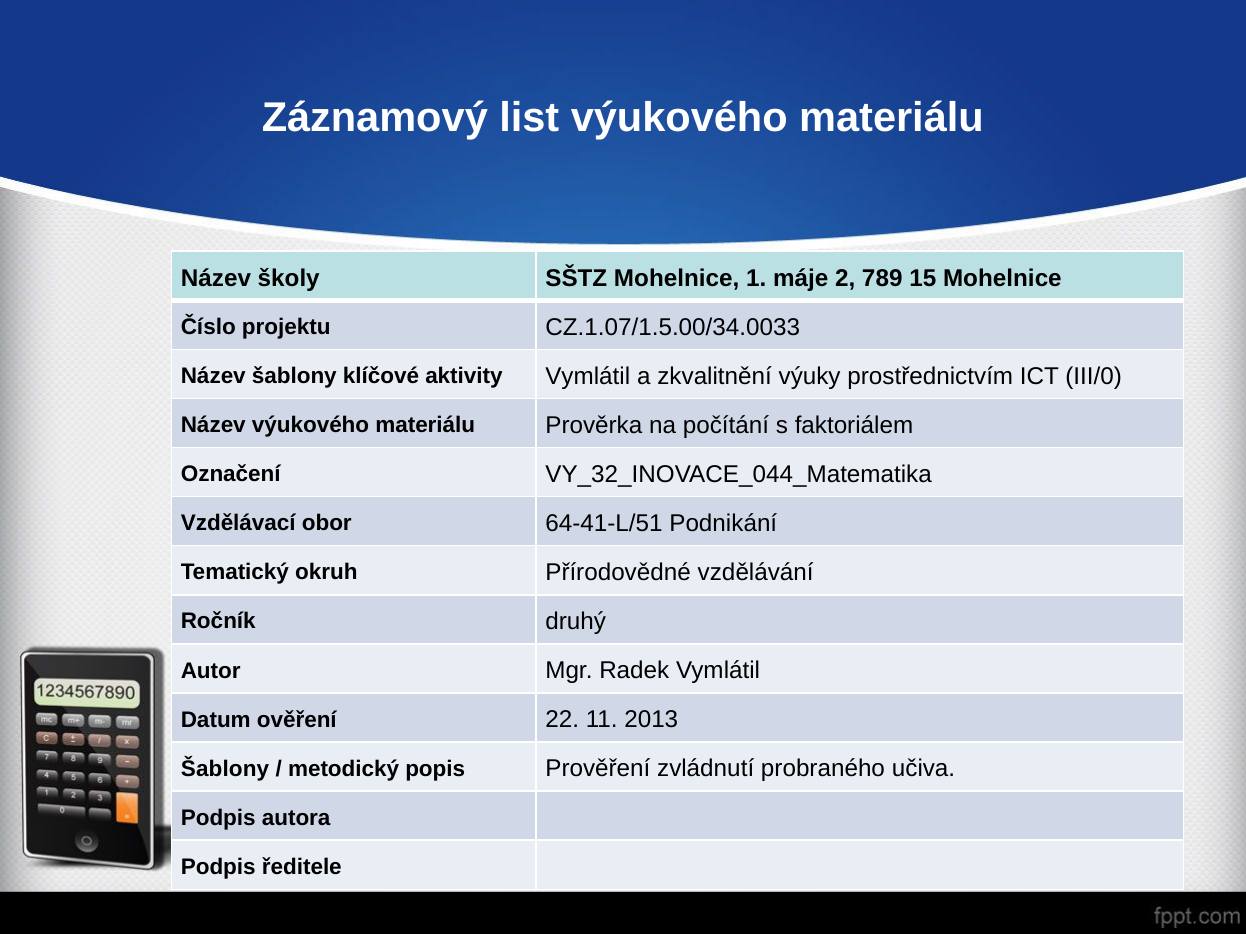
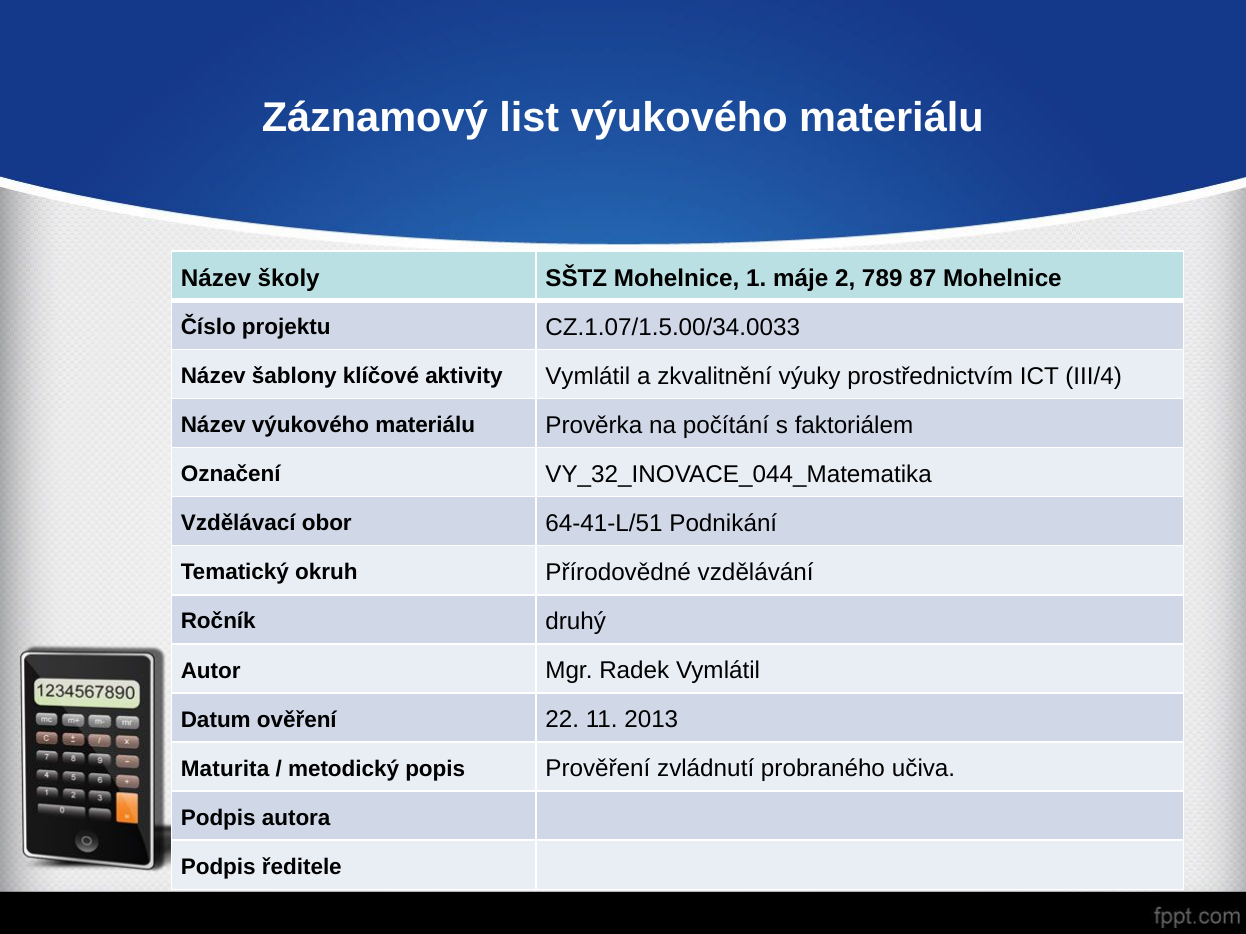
15: 15 -> 87 (923, 278)
III/0: III/0 -> III/4 (1094, 377)
Šablony: Šablony -> Maturita (225, 769)
